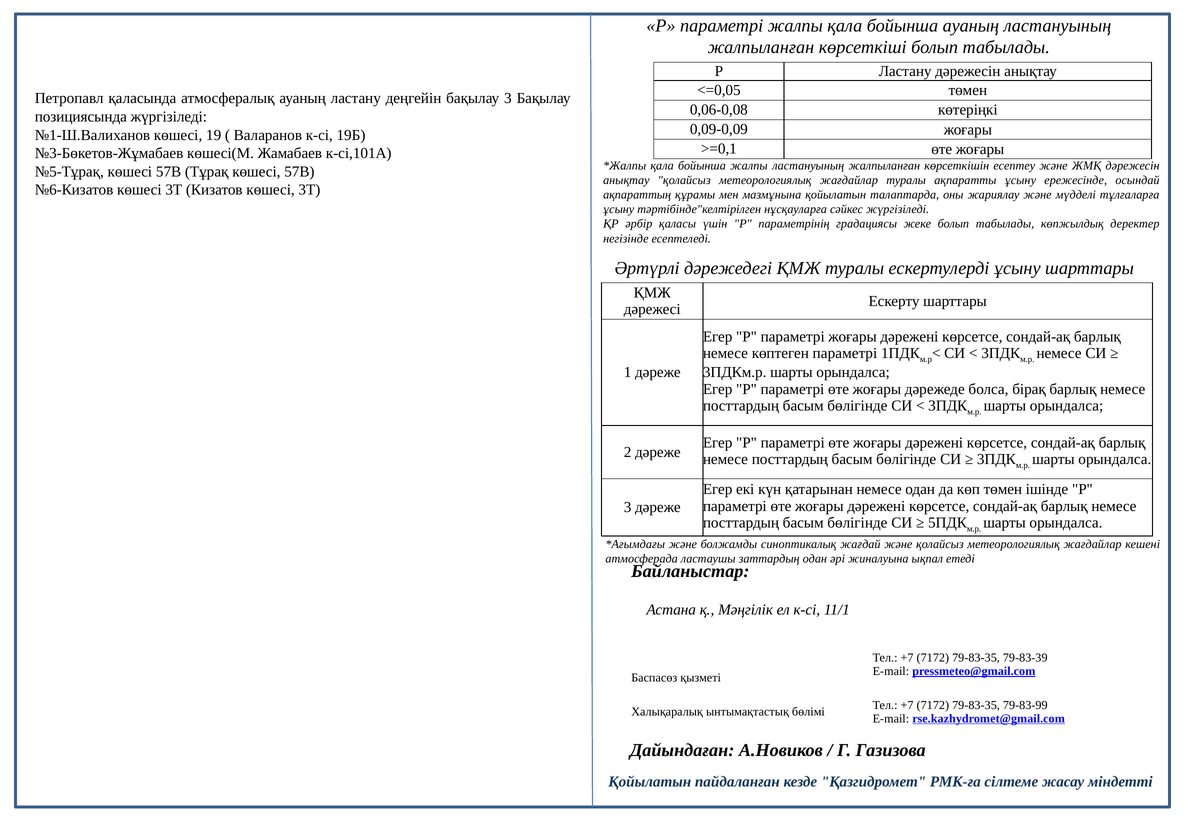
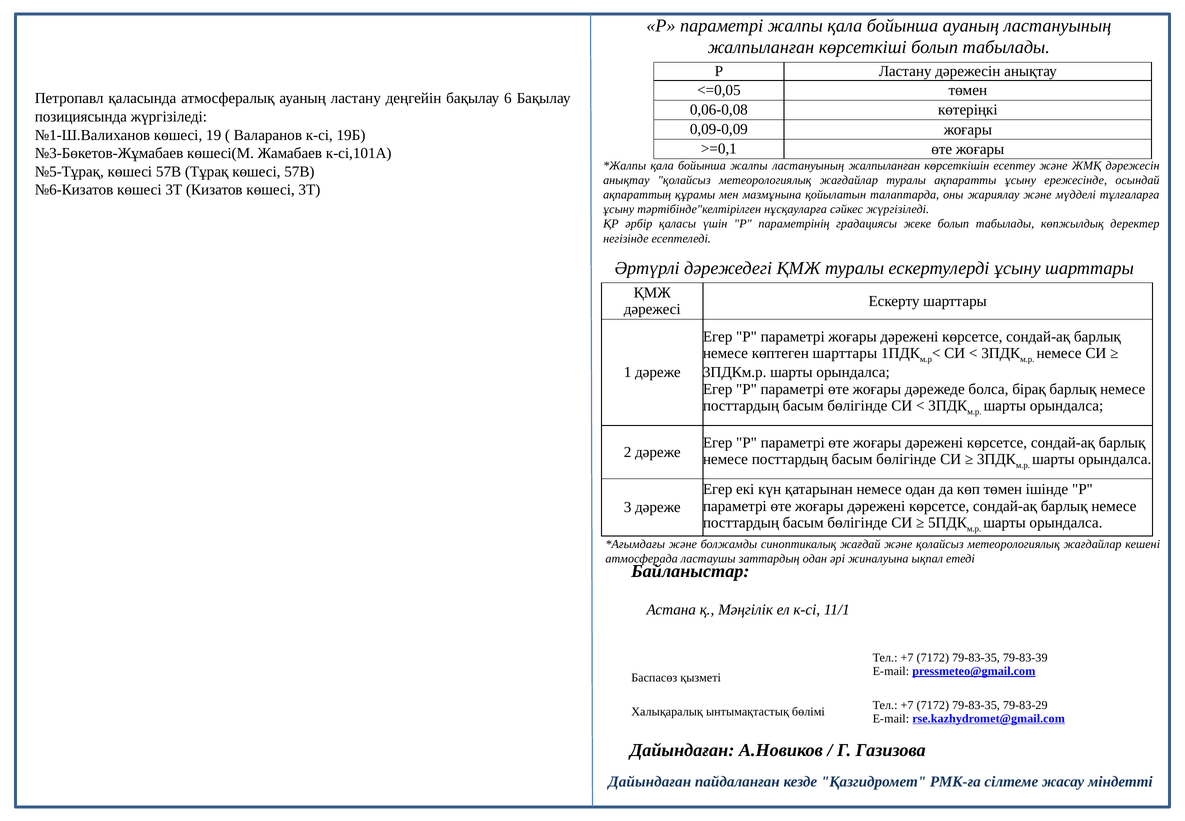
бақылау 3: 3 -> 6 (508, 98)
көптеген параметрі: параметрі -> шарттары (845, 353)
79-83-99: 79-83-99 -> 79-83-29 (1025, 704)
Қойылатын: Қойылатын -> Дайындаған (650, 781)
